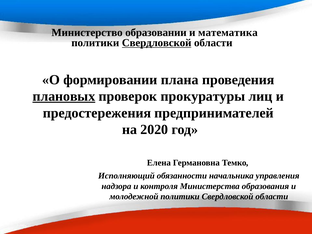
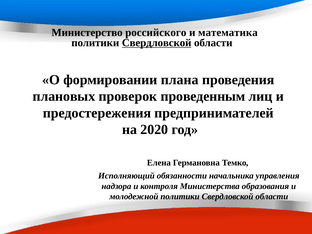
образовании: образовании -> российского (156, 32)
плановых underline: present -> none (64, 96)
прокуратуры: прокуратуры -> проведенным (203, 96)
